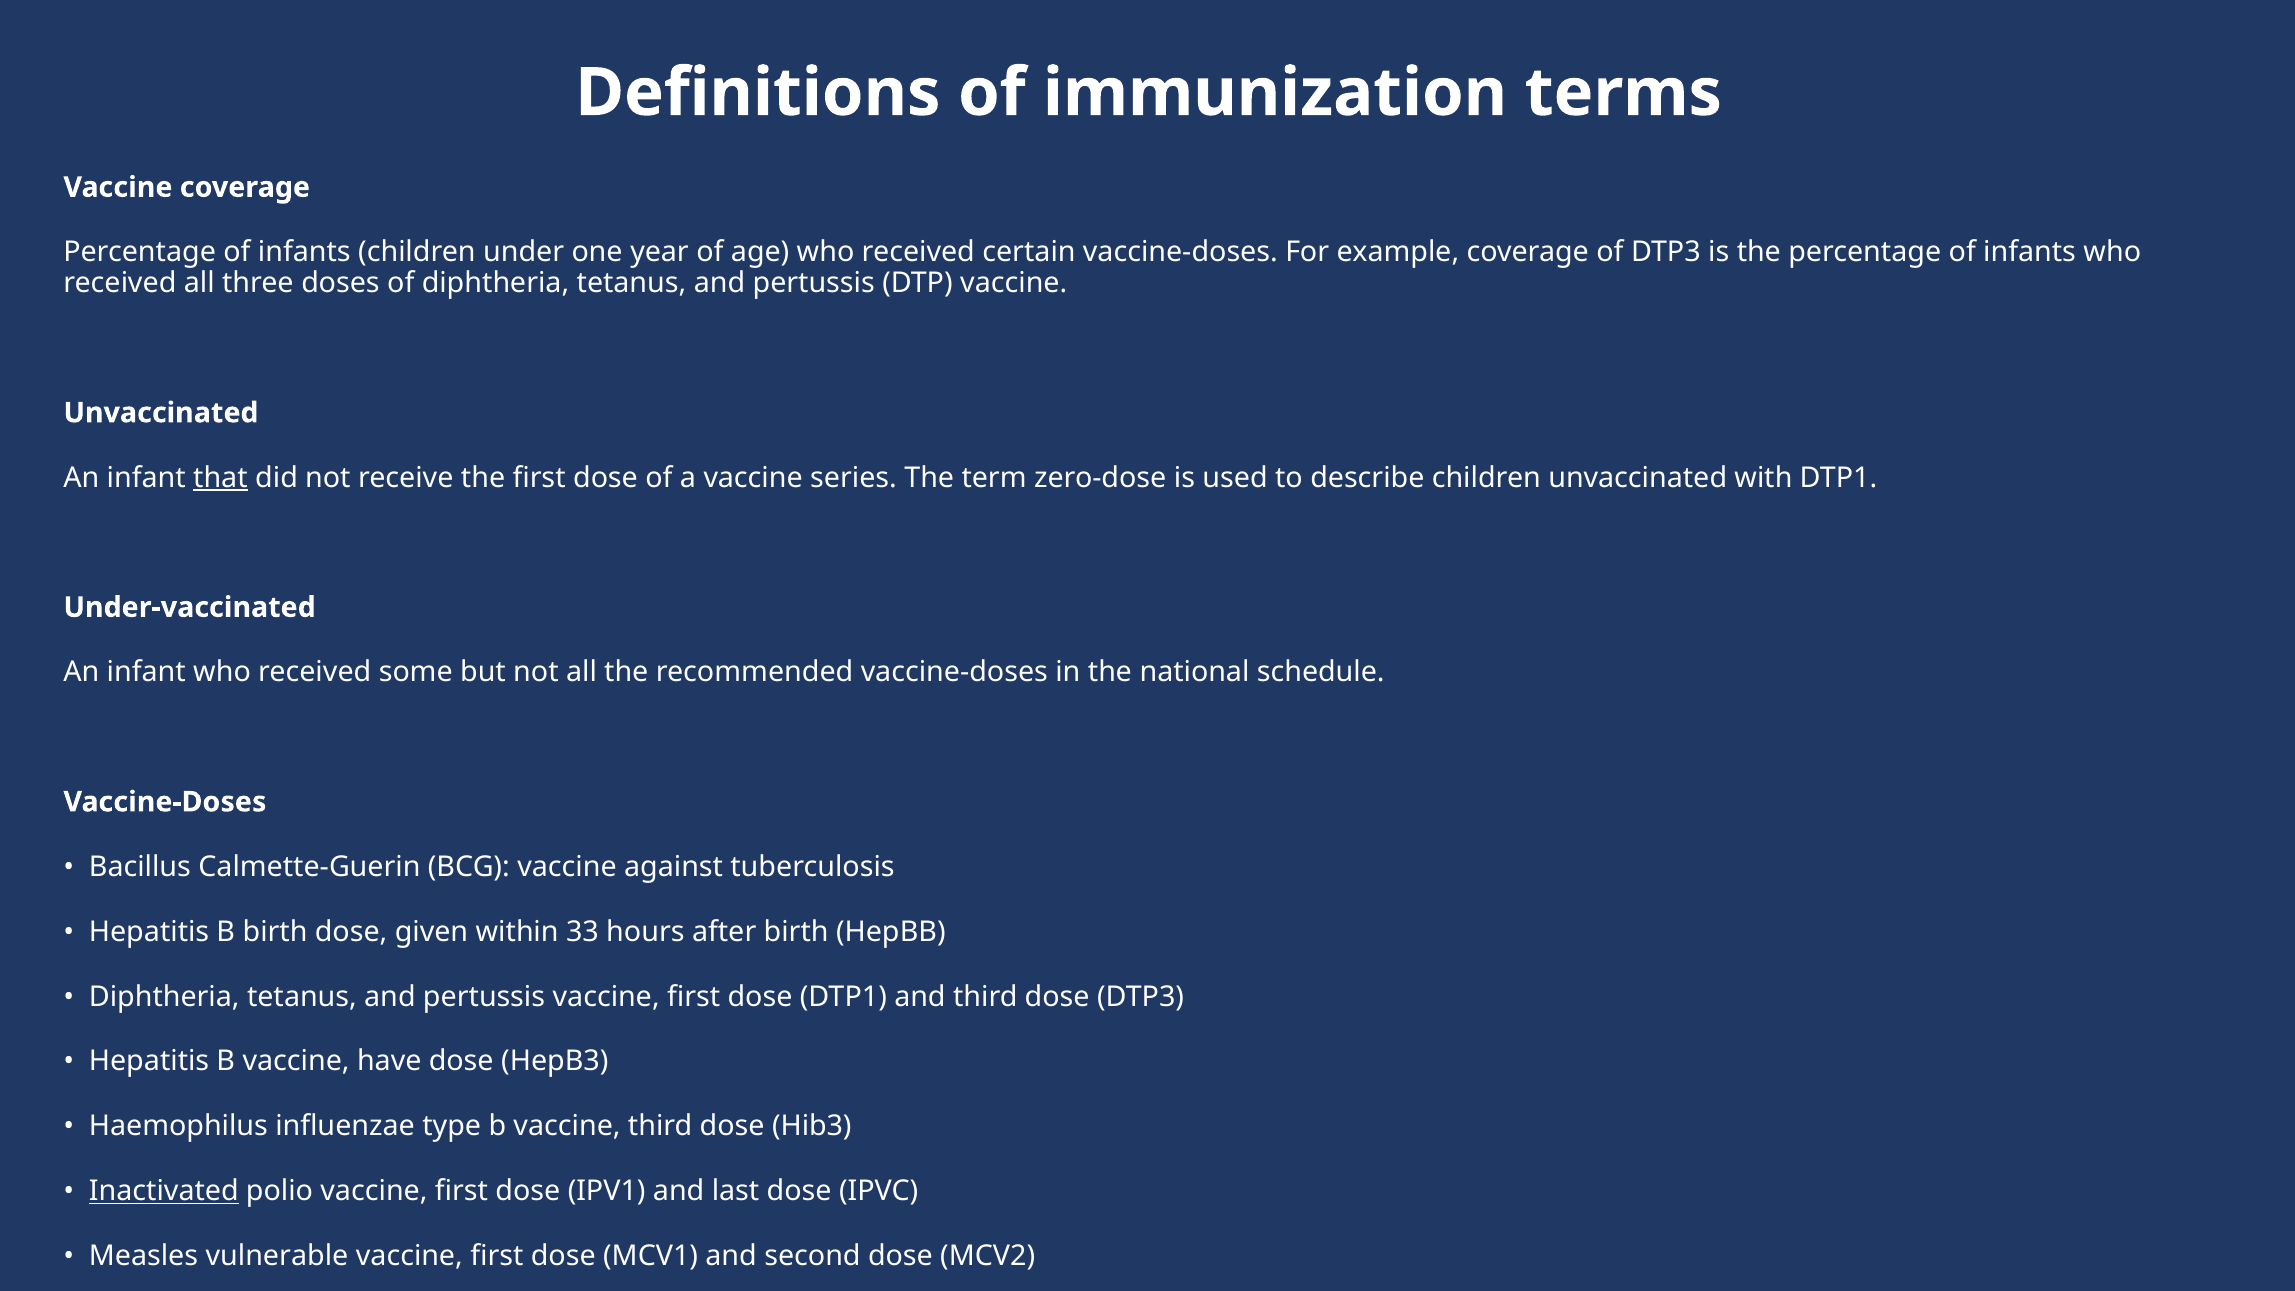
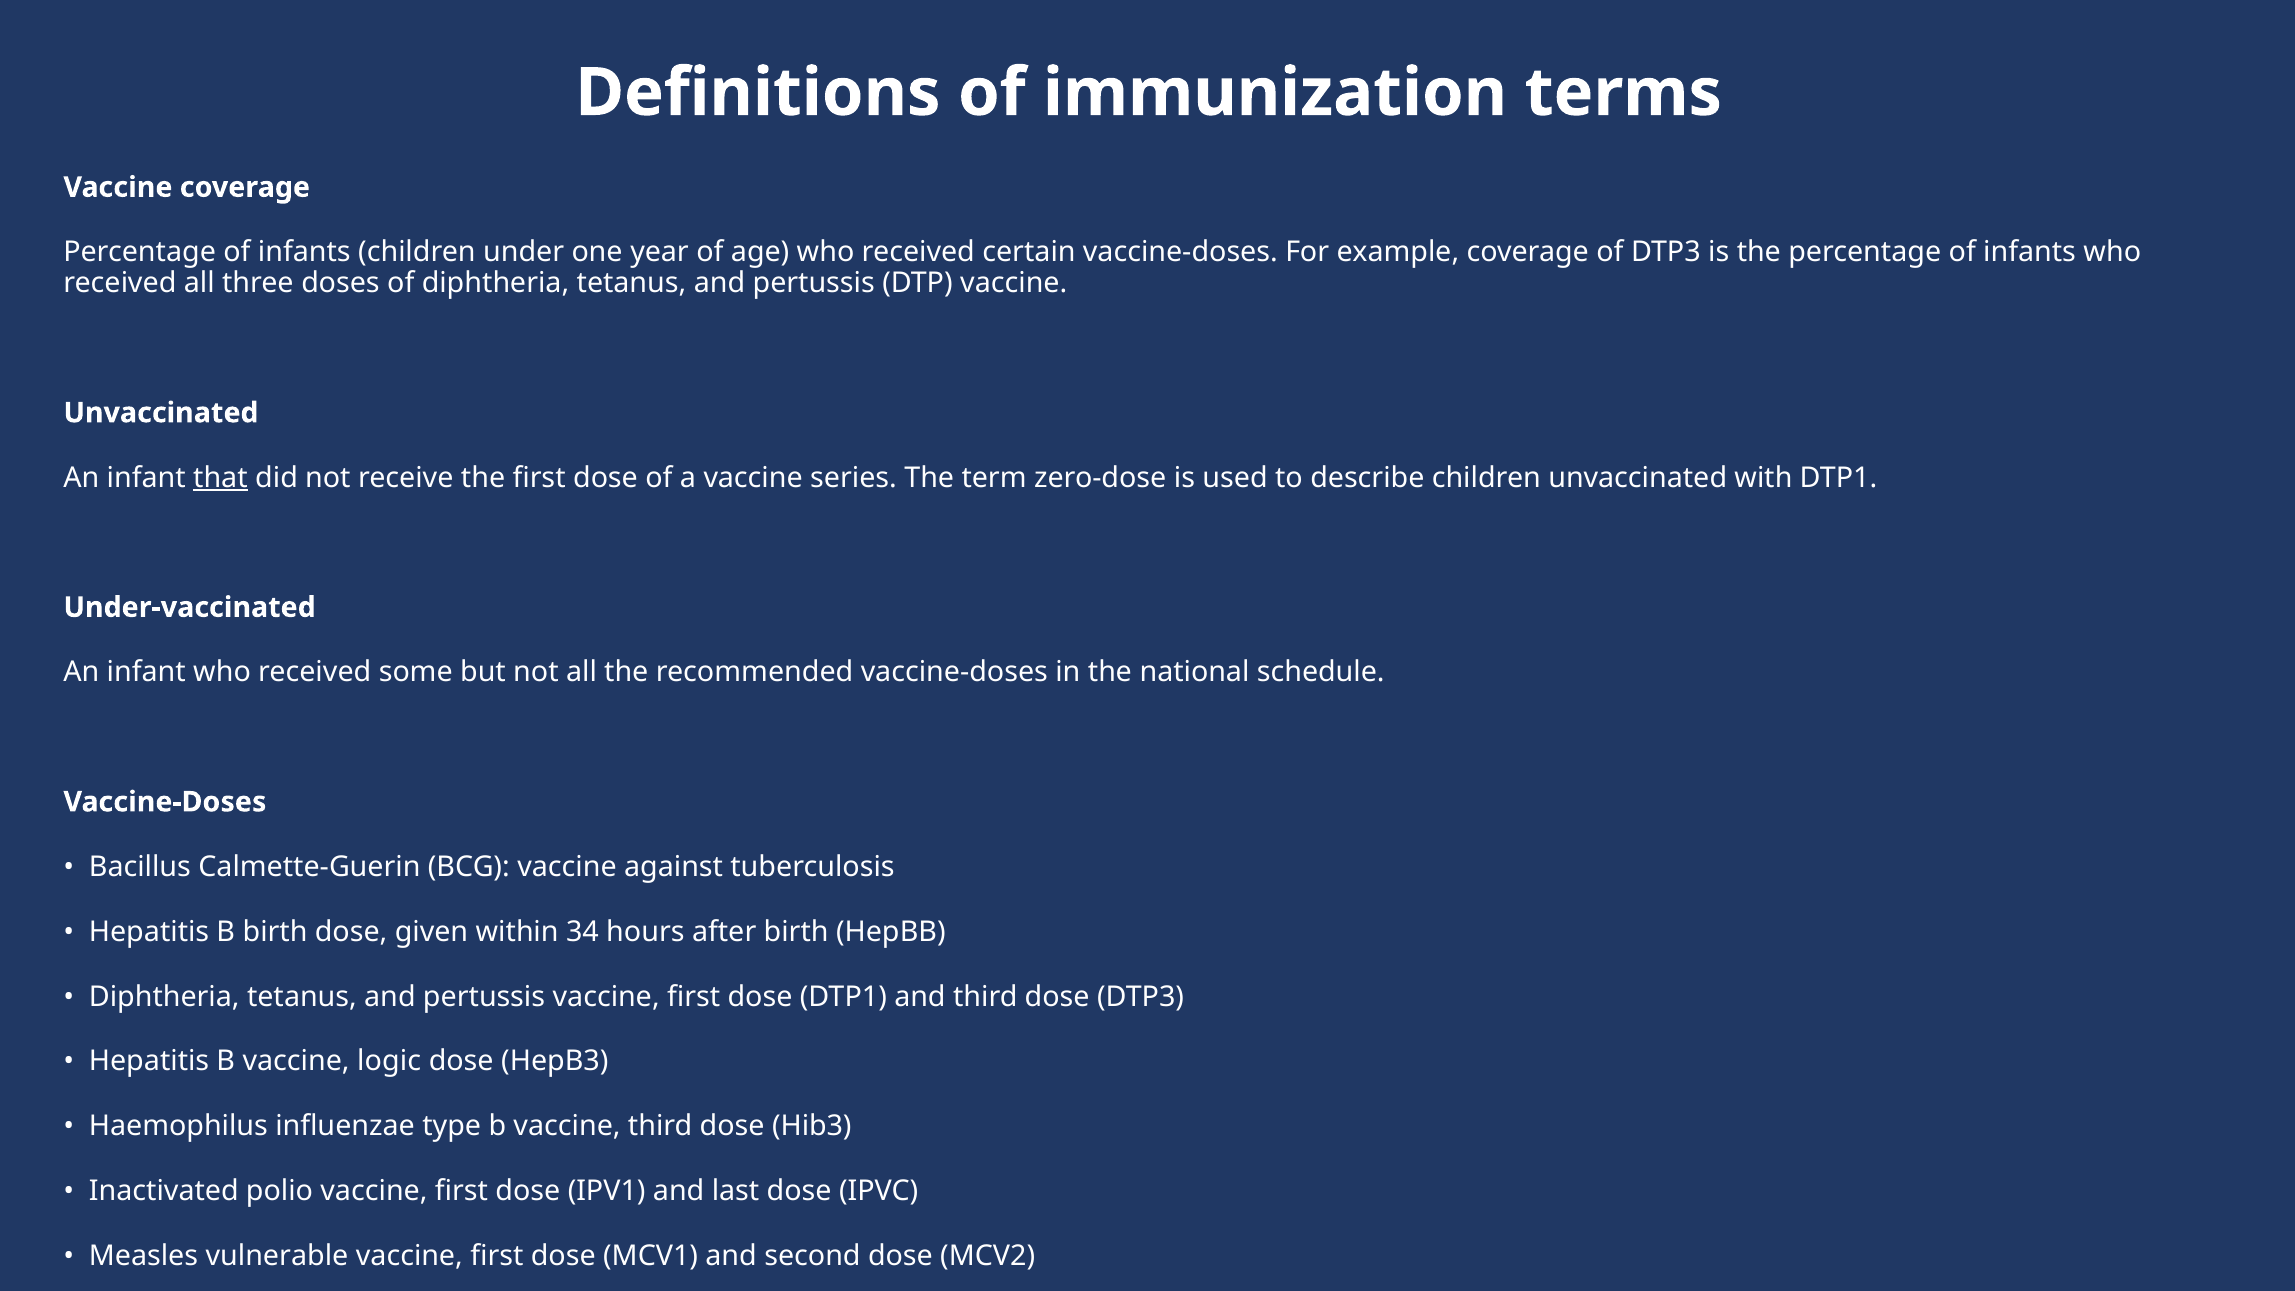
33: 33 -> 34 (582, 932)
have: have -> logic (389, 1061)
Inactivated underline: present -> none (164, 1191)
